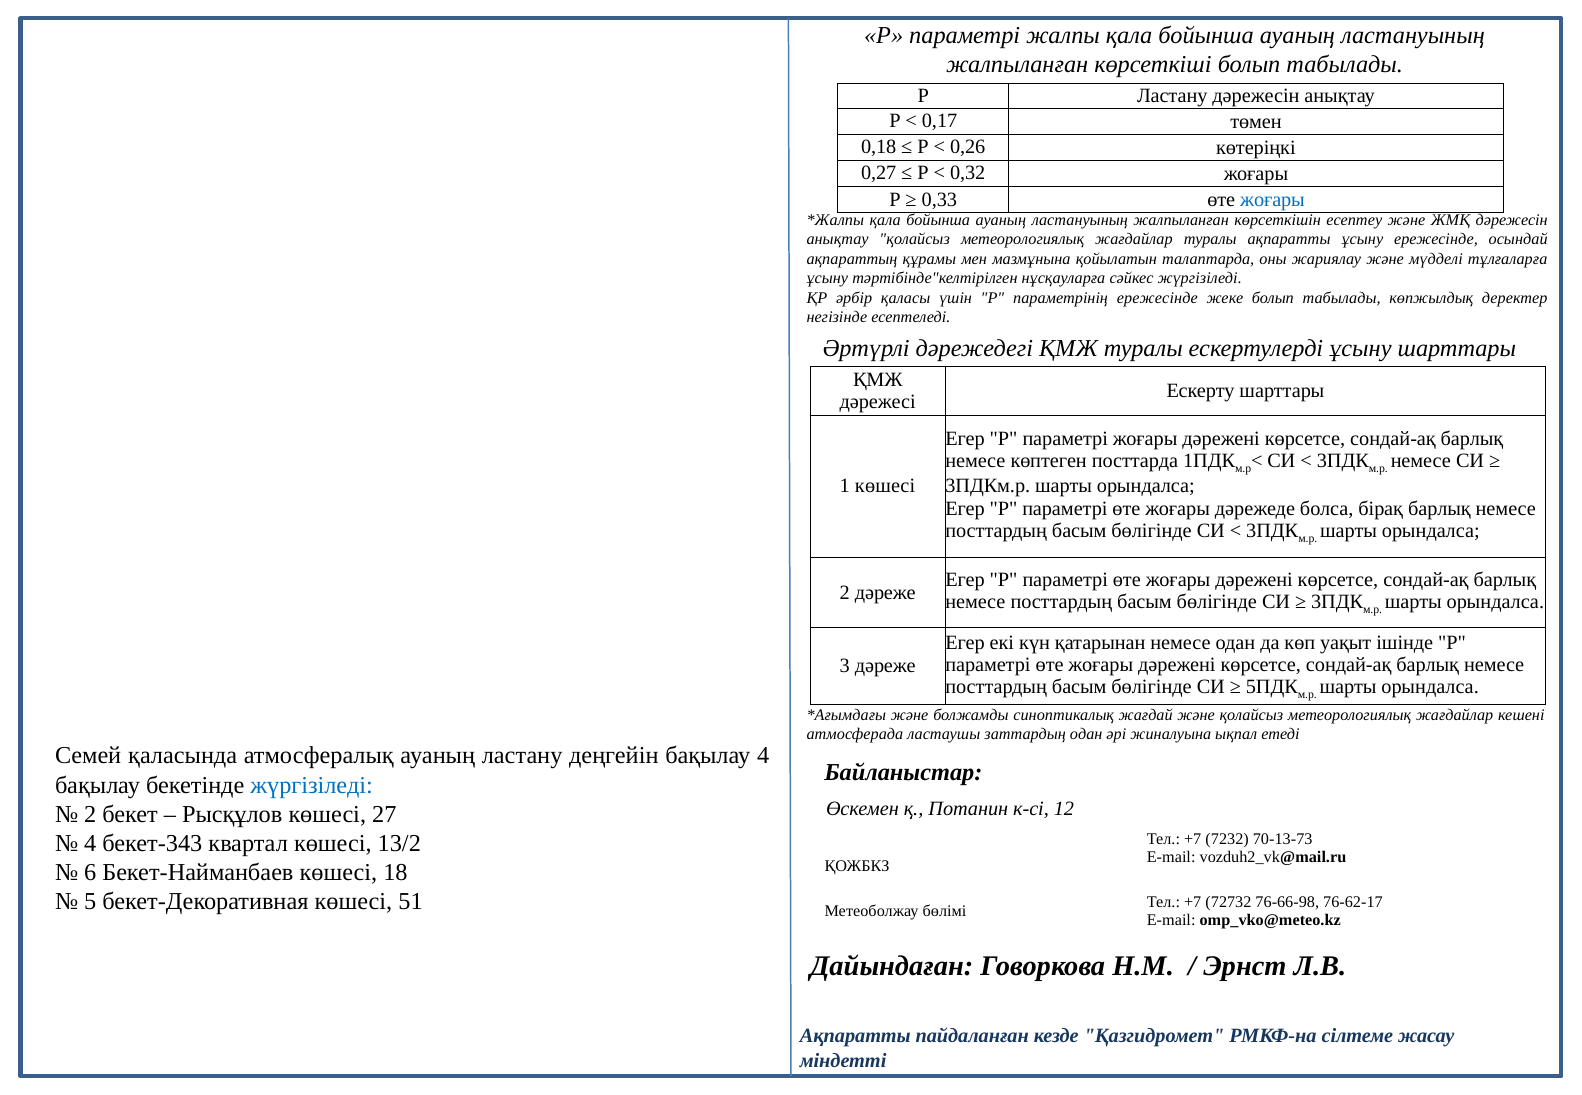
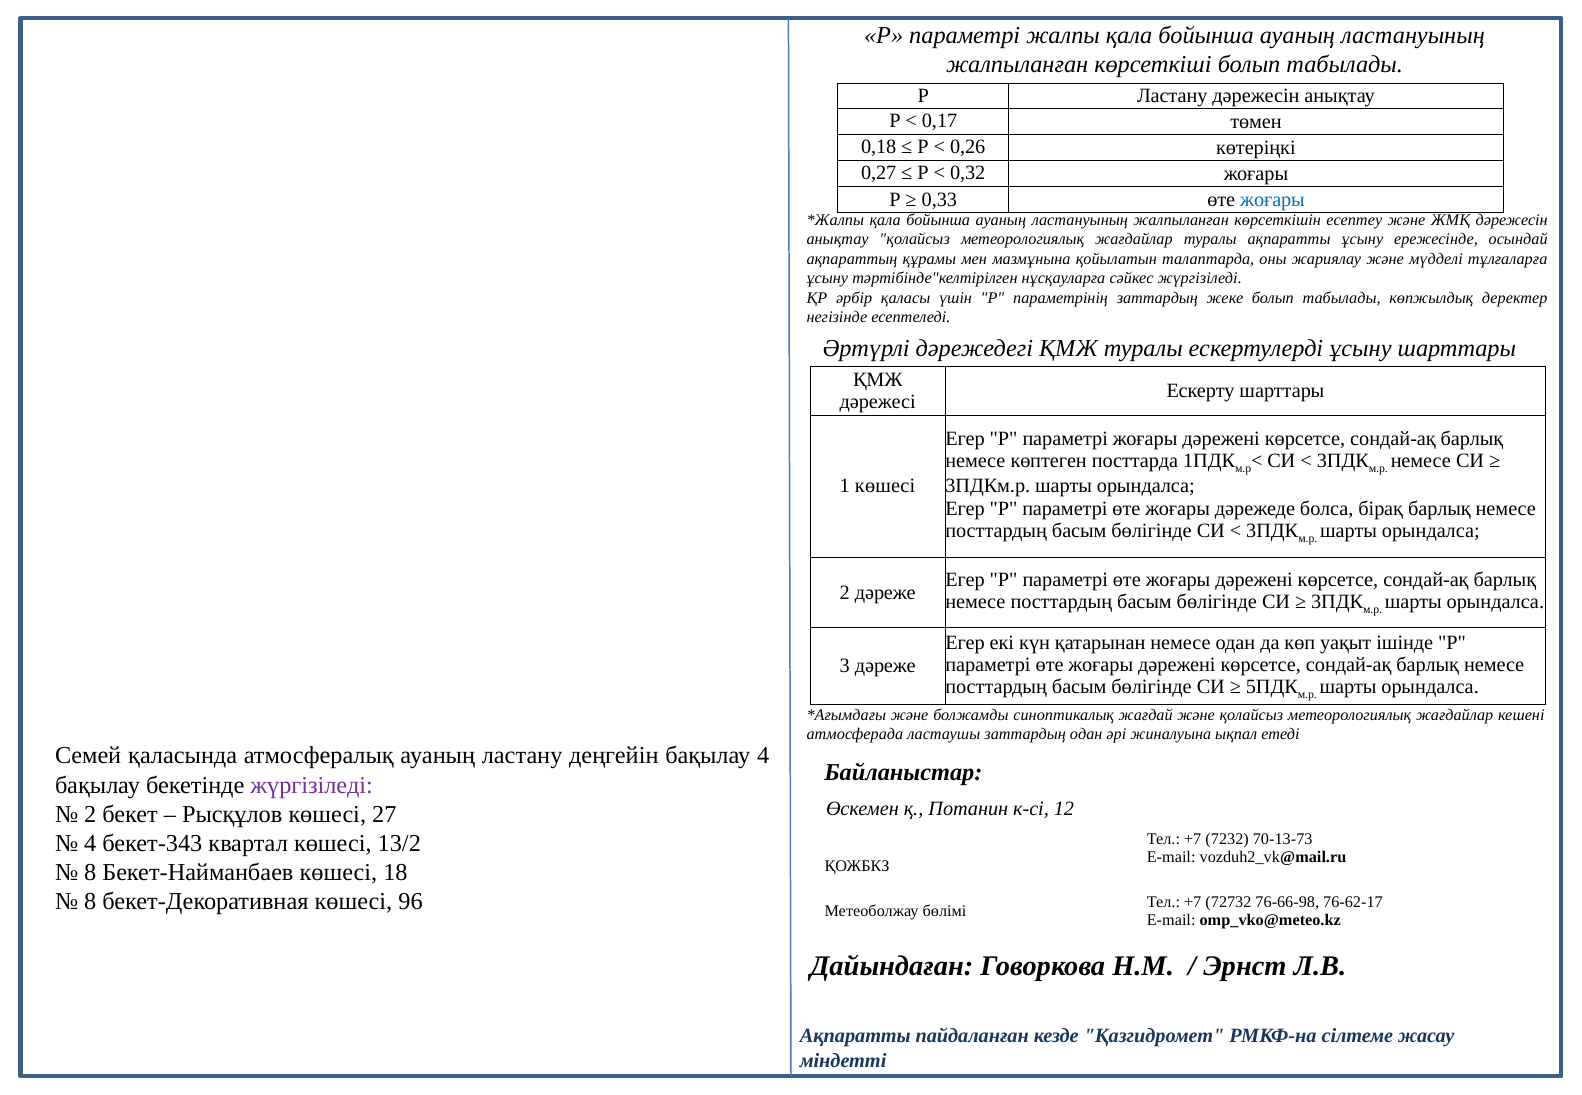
параметрінің ережесінде: ережесінде -> заттардың (1157, 298)
жүргізіледі colour: blue -> purple (312, 785)
6: 6 -> 8 (90, 873)
5: 5 -> 8 (90, 902)
51: 51 -> 96 (411, 902)
